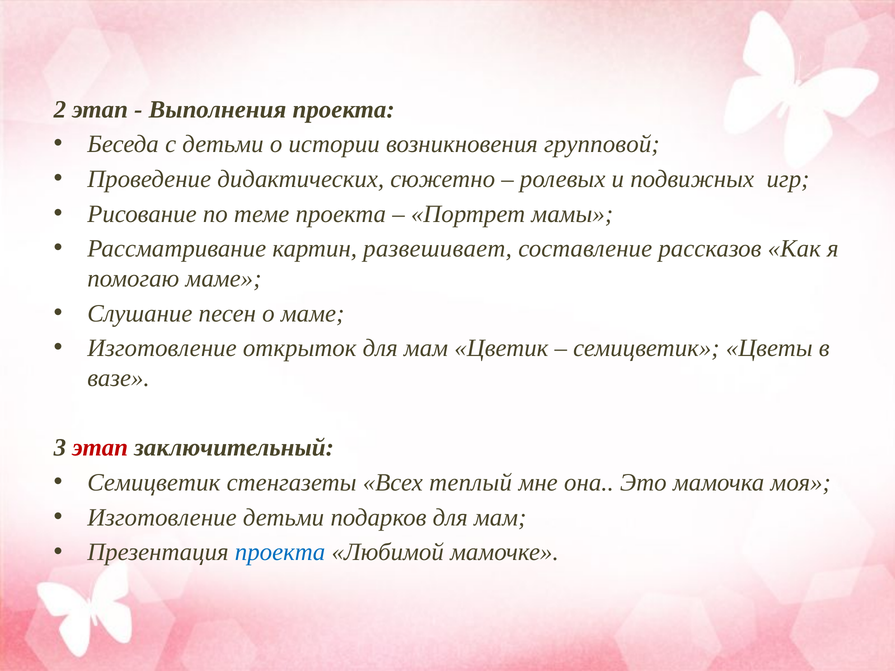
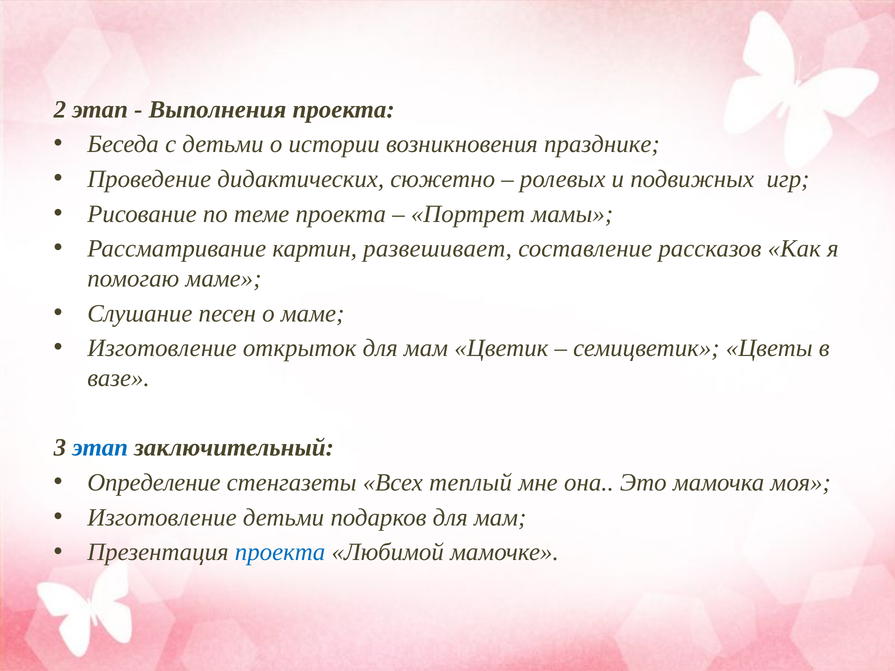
групповой: групповой -> празднике (602, 144)
этап colour: red -> blue (100, 448)
Семицветик: Семицветик -> Определение (154, 483)
